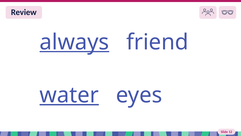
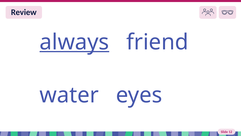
water underline: present -> none (69, 95)
